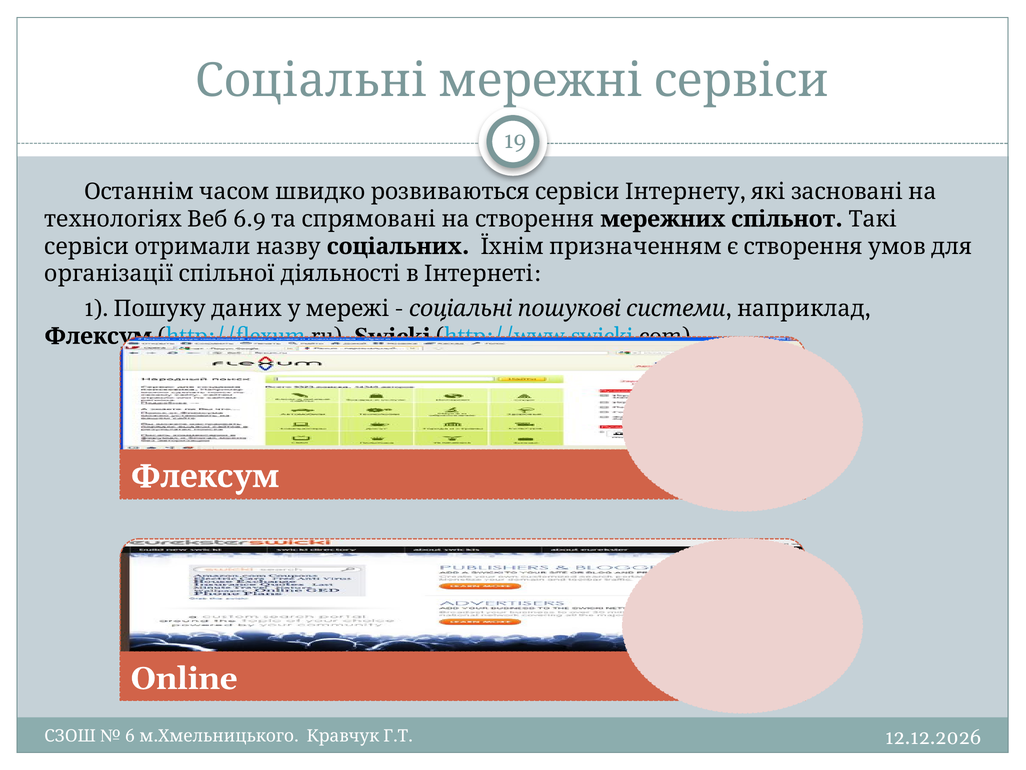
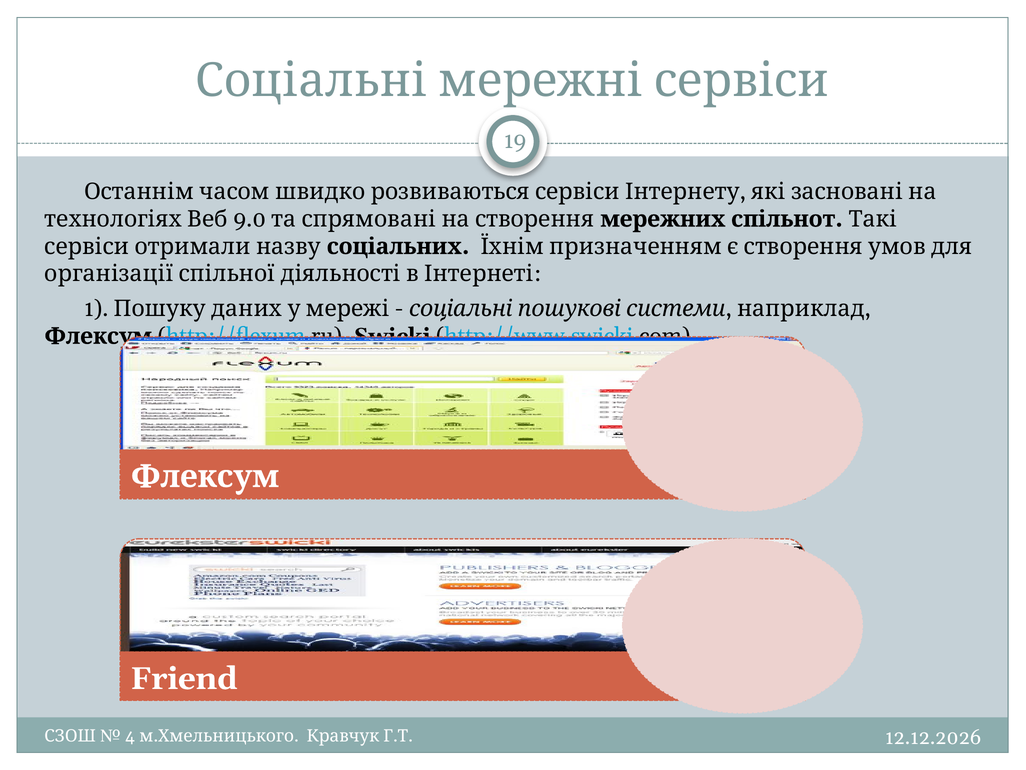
6.9: 6.9 -> 9.0 (250, 219)
Online: Online -> Friend (184, 678)
6: 6 -> 4 (130, 736)
